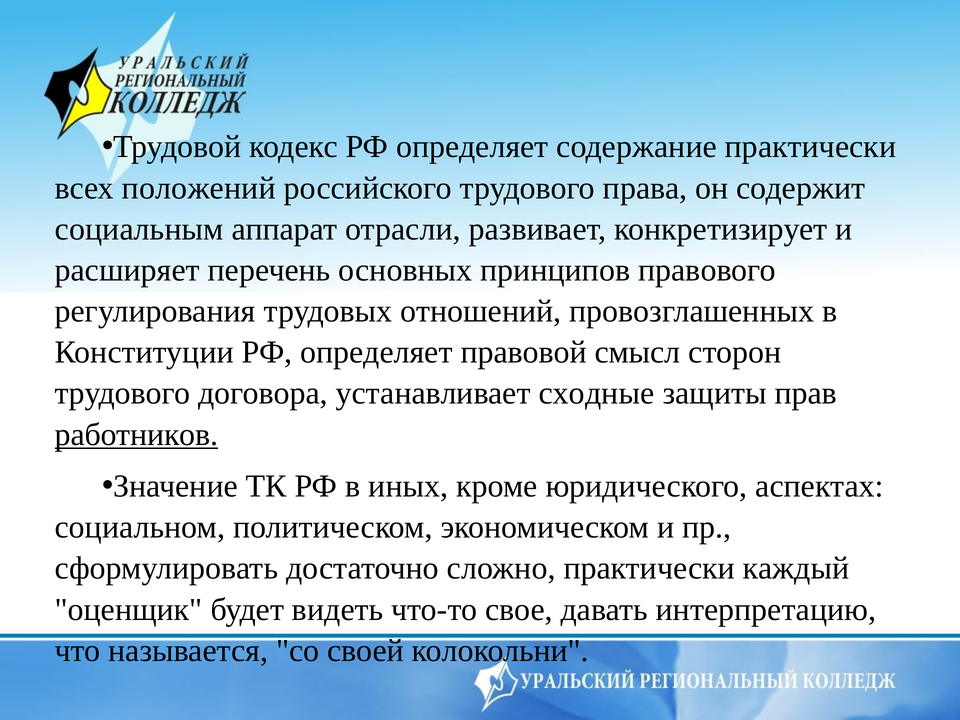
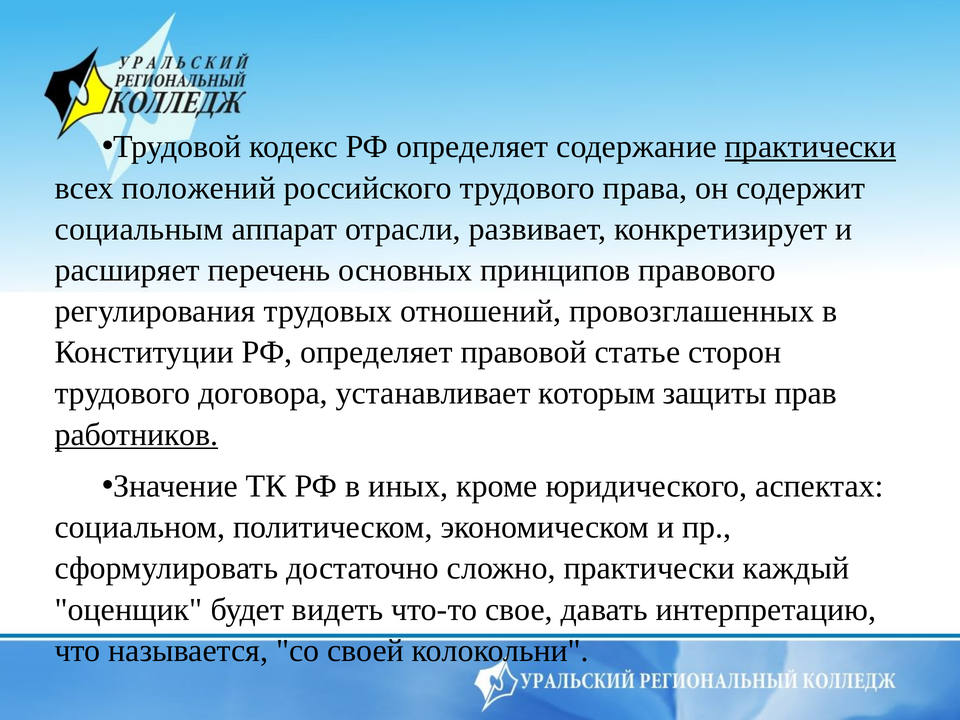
практически underline: none -> present (810, 147)
смысл: смысл -> статье (637, 352)
сходные: сходные -> которым (597, 393)
